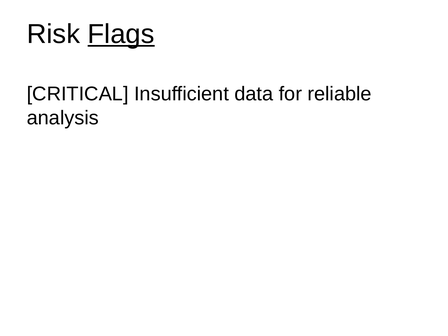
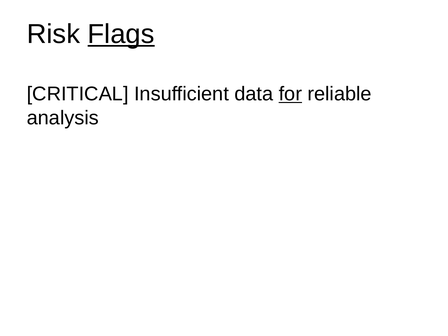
for underline: none -> present (290, 94)
